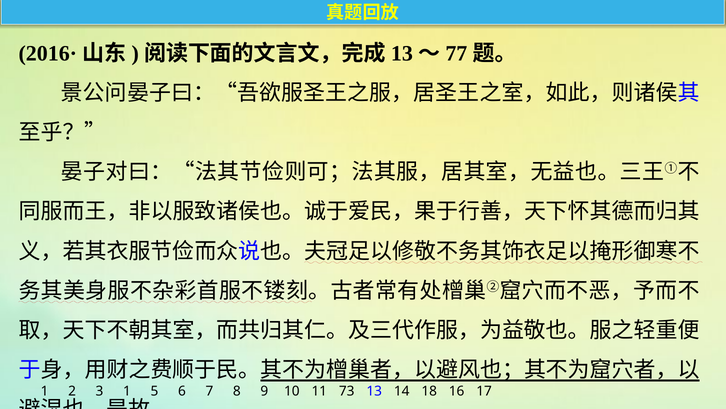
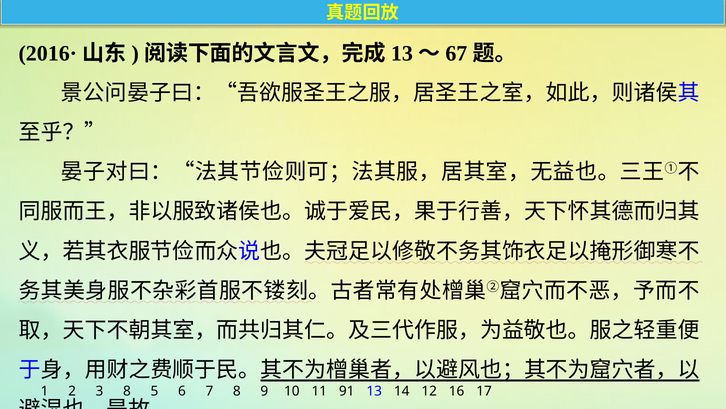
77: 77 -> 67 (456, 54)
3 1: 1 -> 8 (127, 391)
73: 73 -> 91 (347, 391)
18: 18 -> 12 (429, 391)
